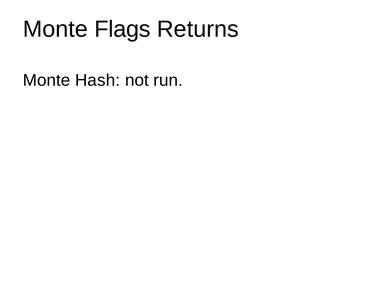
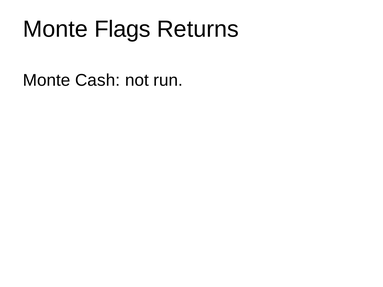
Hash: Hash -> Cash (98, 80)
